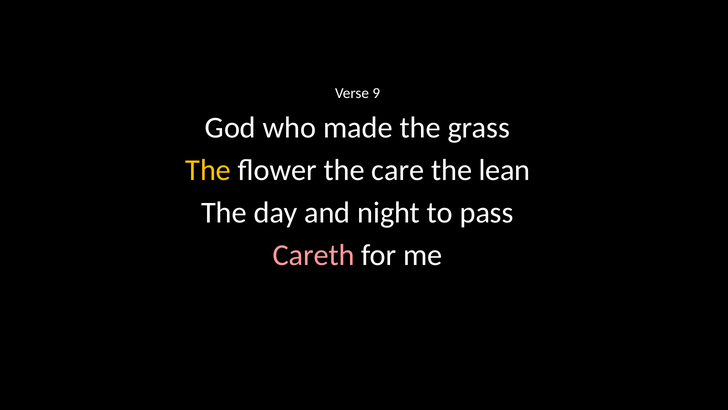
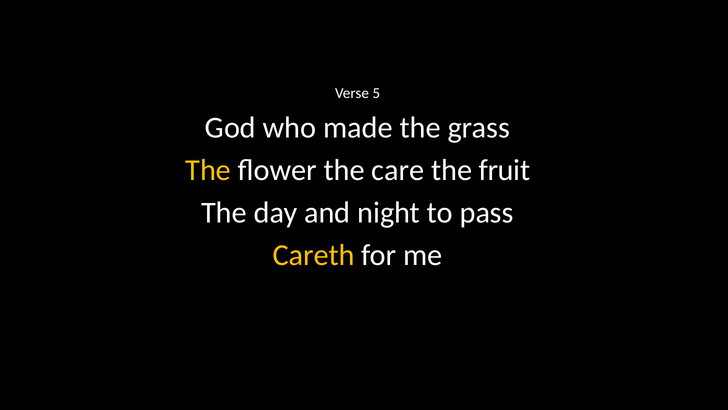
9: 9 -> 5 (376, 93)
lean: lean -> fruit (504, 170)
Careth colour: pink -> yellow (314, 255)
